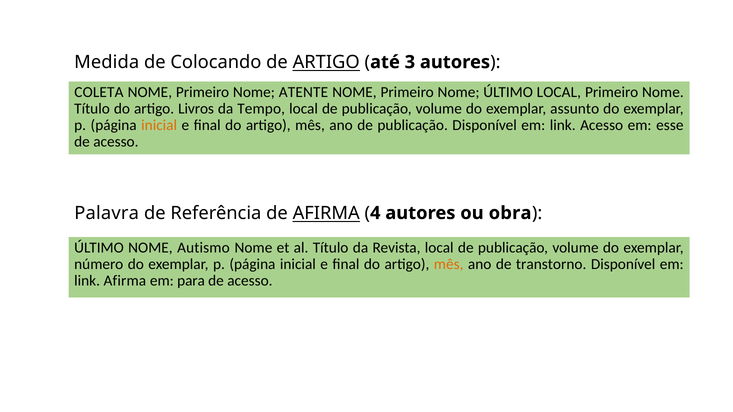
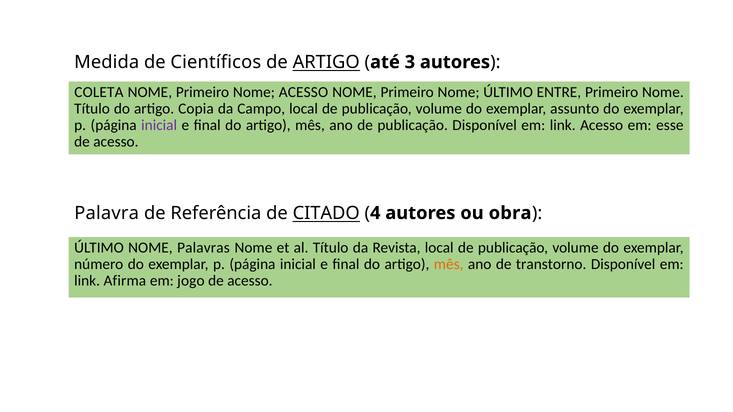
Colocando: Colocando -> Científicos (216, 62)
Nome ATENTE: ATENTE -> ACESSO (303, 93)
ÚLTIMO LOCAL: LOCAL -> ENTRE (559, 93)
Livros: Livros -> Copia (196, 109)
Tempo: Tempo -> Campo (261, 109)
inicial colour: orange -> purple (159, 126)
de AFIRMA: AFIRMA -> CITADO (326, 213)
Autismo: Autismo -> Palavras (203, 248)
para: para -> jogo (191, 281)
